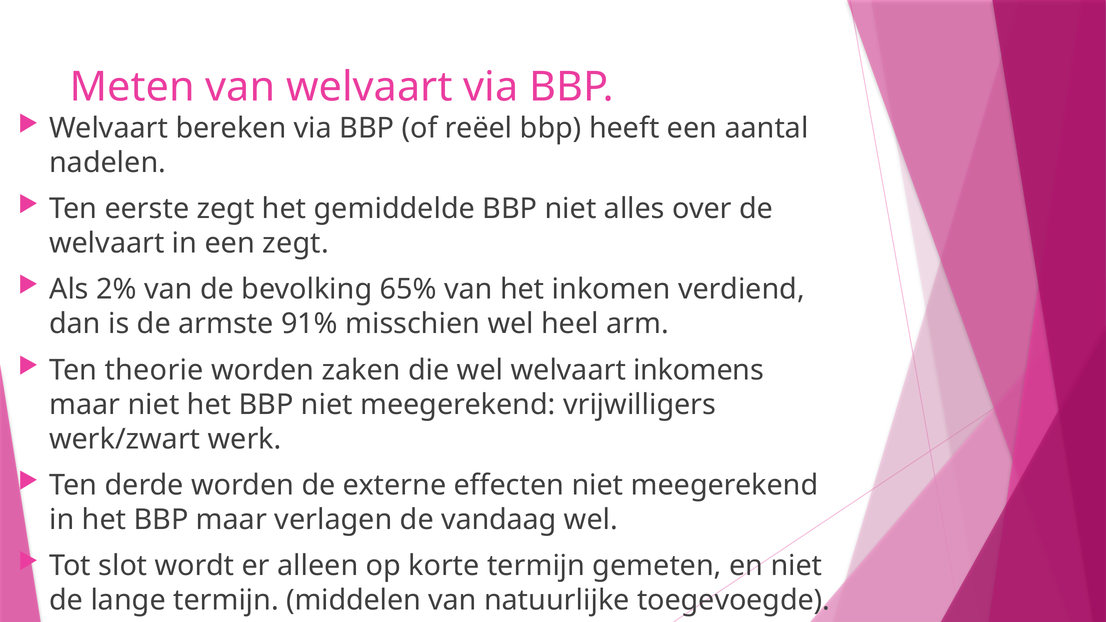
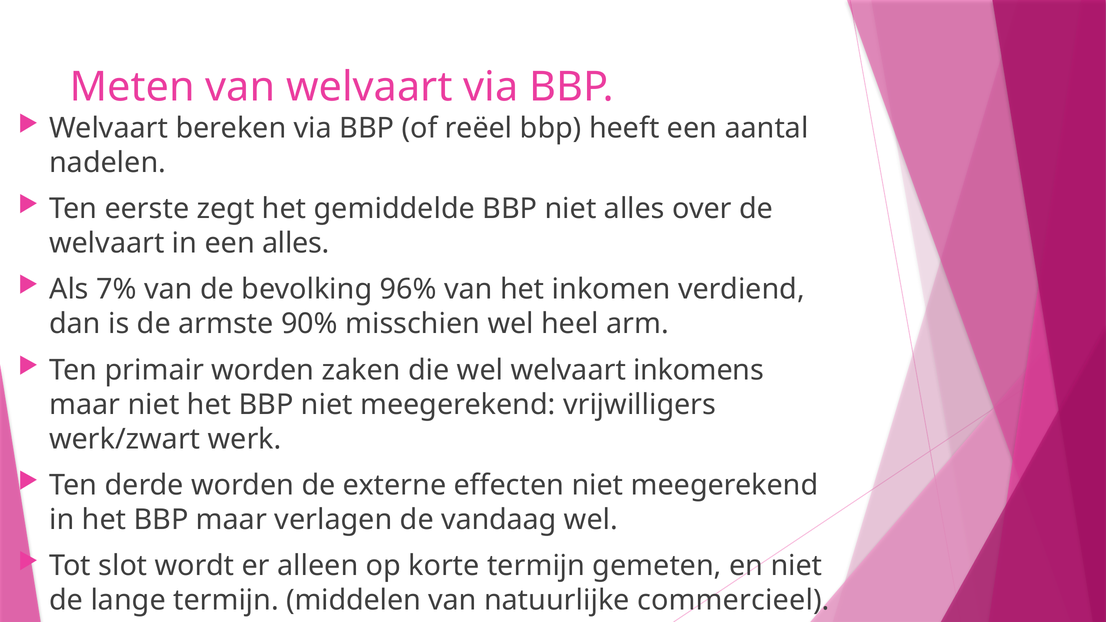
een zegt: zegt -> alles (296, 243)
2%: 2% -> 7% (116, 289)
65%: 65% -> 96% (408, 289)
91%: 91% -> 90% (309, 324)
theorie: theorie -> primair (154, 370)
toegevoegde: toegevoegde -> commercieel (733, 600)
